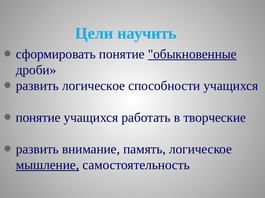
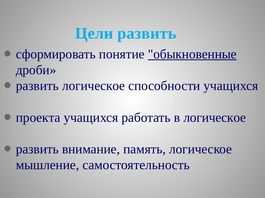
Цели научить: научить -> развить (147, 33)
понятие: понятие -> проекта (38, 118)
в творческие: творческие -> логическое (215, 118)
мышление underline: present -> none (48, 166)
